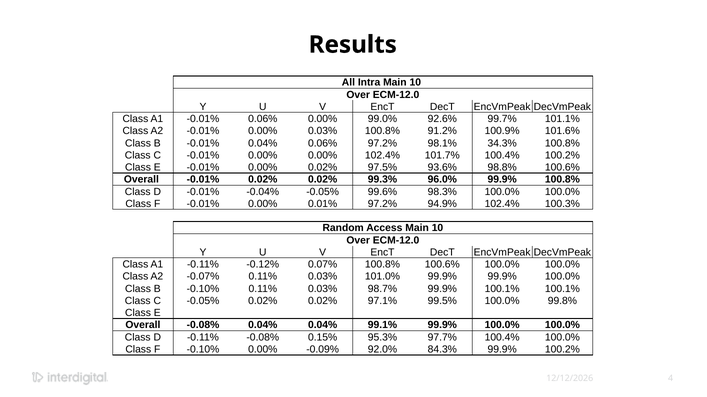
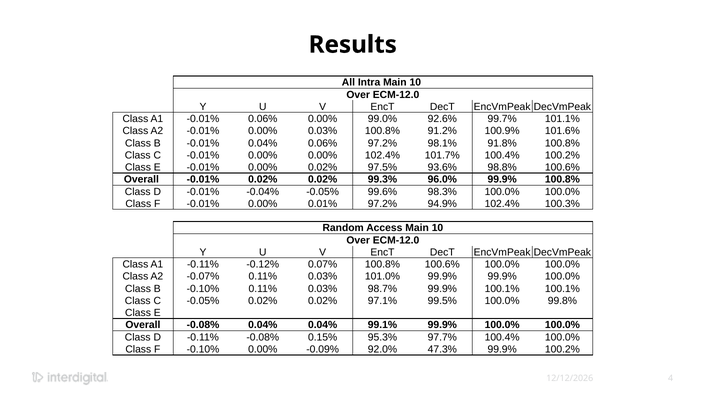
34.3%: 34.3% -> 91.8% (502, 143)
84.3%: 84.3% -> 47.3% (442, 350)
